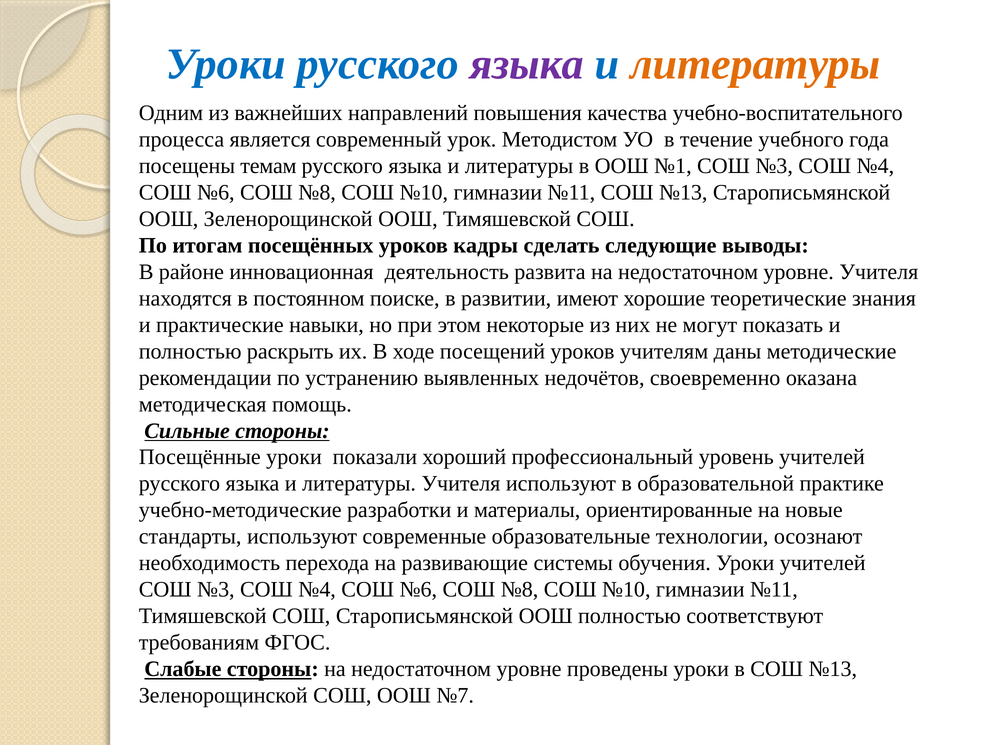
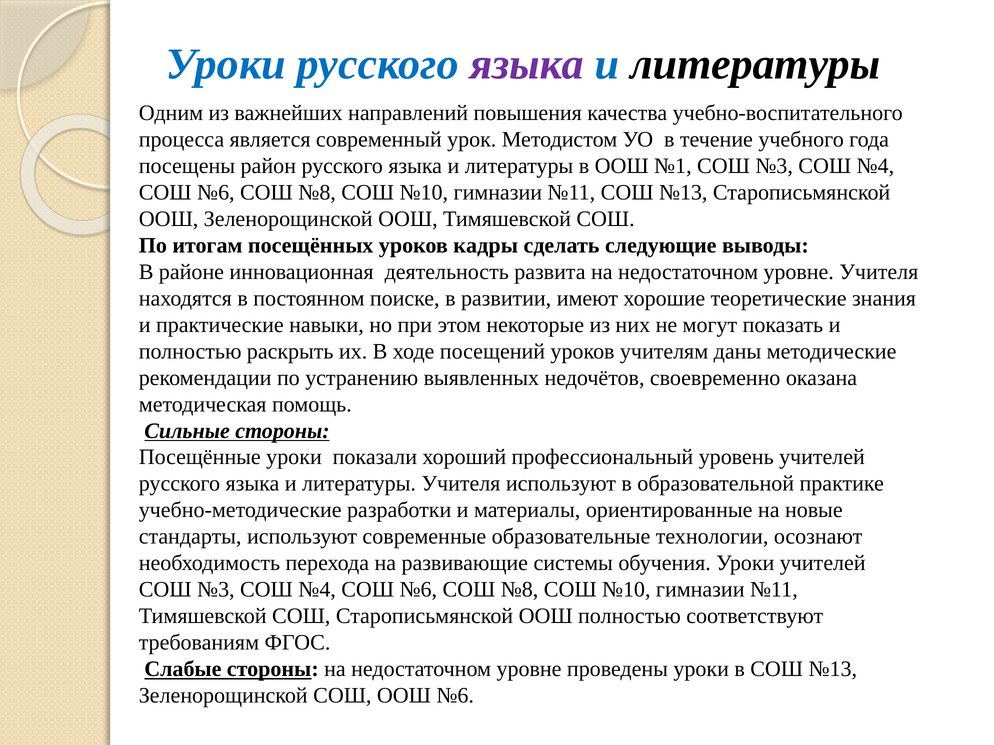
литературы colour: orange -> black (755, 64)
темам: темам -> район (268, 166)
ООШ №7: №7 -> №6 (455, 696)
